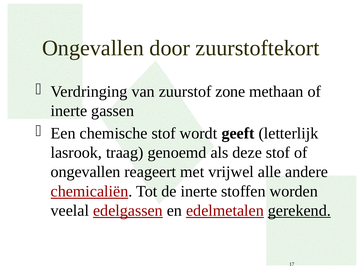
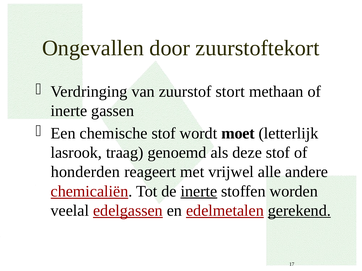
zone: zone -> stort (230, 92)
geeft: geeft -> moet (238, 134)
ongevallen: ongevallen -> honderden (85, 172)
inerte underline: none -> present (199, 192)
